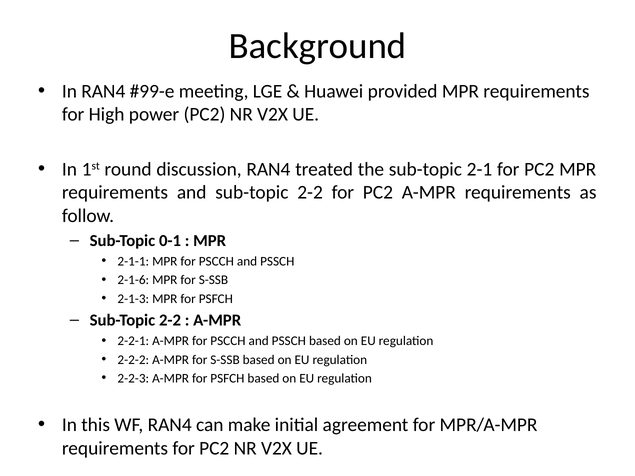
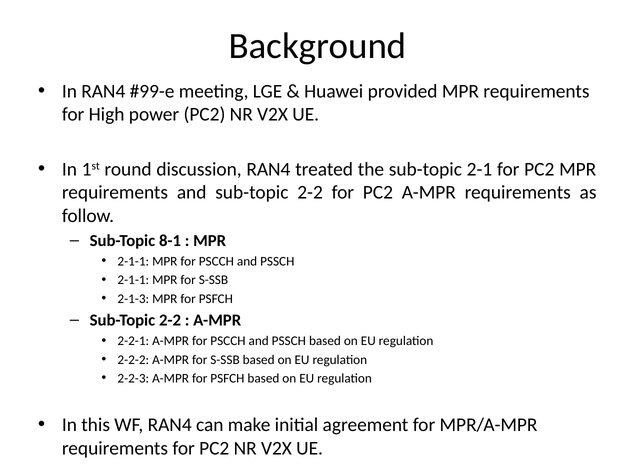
0-1: 0-1 -> 8-1 (170, 241)
2-1-6: 2-1-6 -> 2-1-1 (133, 280)
